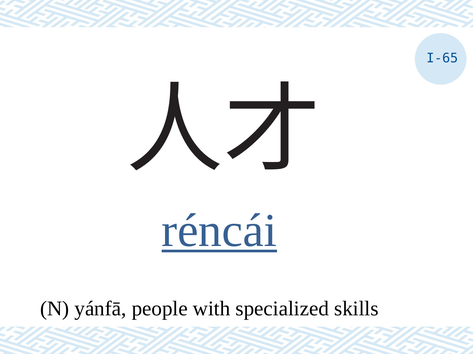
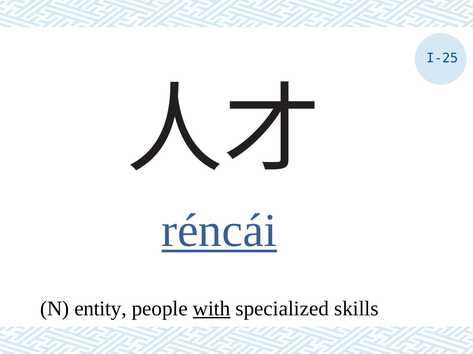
I-65: I-65 -> I-25 (442, 58)
yánfā: yánfā -> entity (101, 309)
with underline: none -> present (212, 309)
